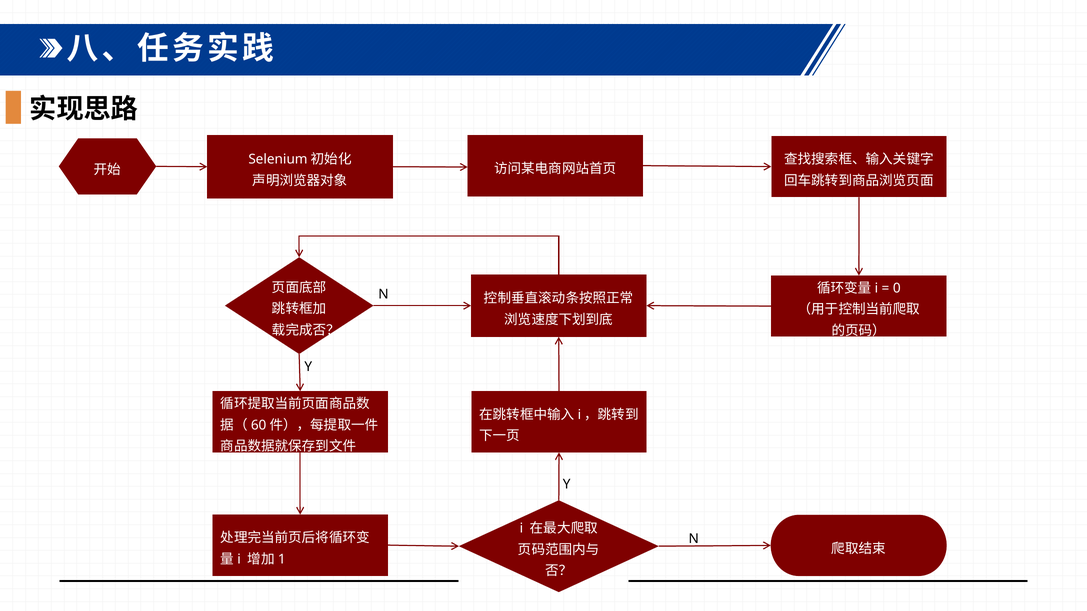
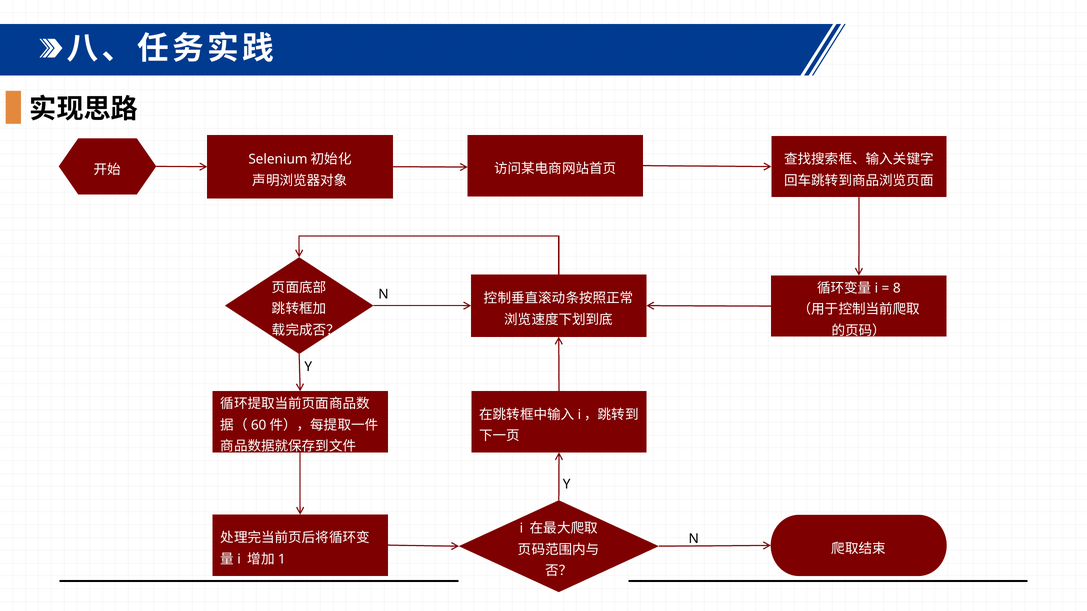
0: 0 -> 8 (897, 289)
